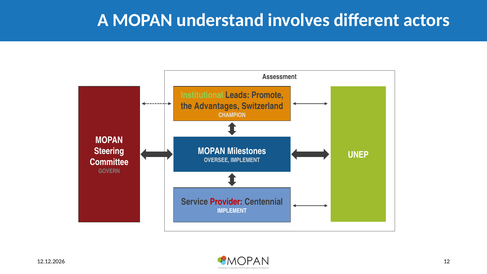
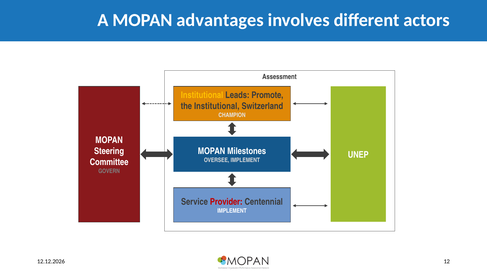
understand: understand -> advantages (220, 20)
Institutional colour: light green -> yellow (202, 95)
the Advantages: Advantages -> Institutional (217, 106)
